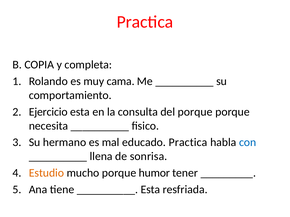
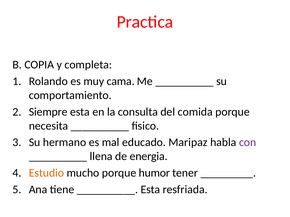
Ejercicio: Ejercicio -> Siempre (48, 112)
del porque: porque -> comida (195, 112)
educado Practica: Practica -> Maripaz (188, 143)
con colour: blue -> purple (248, 143)
sonrisa: sonrisa -> energia (149, 157)
